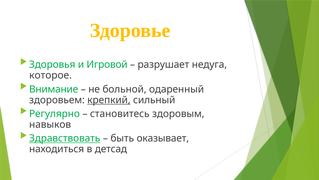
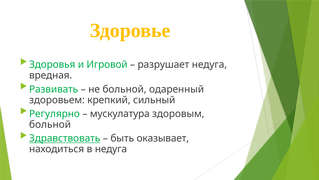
которое: которое -> вредная (51, 75)
Внимание: Внимание -> Развивать (54, 89)
крепкий underline: present -> none (109, 100)
становитесь: становитесь -> мускулатура (120, 113)
навыков: навыков -> больной (50, 124)
в детсад: детсад -> недуга (111, 149)
